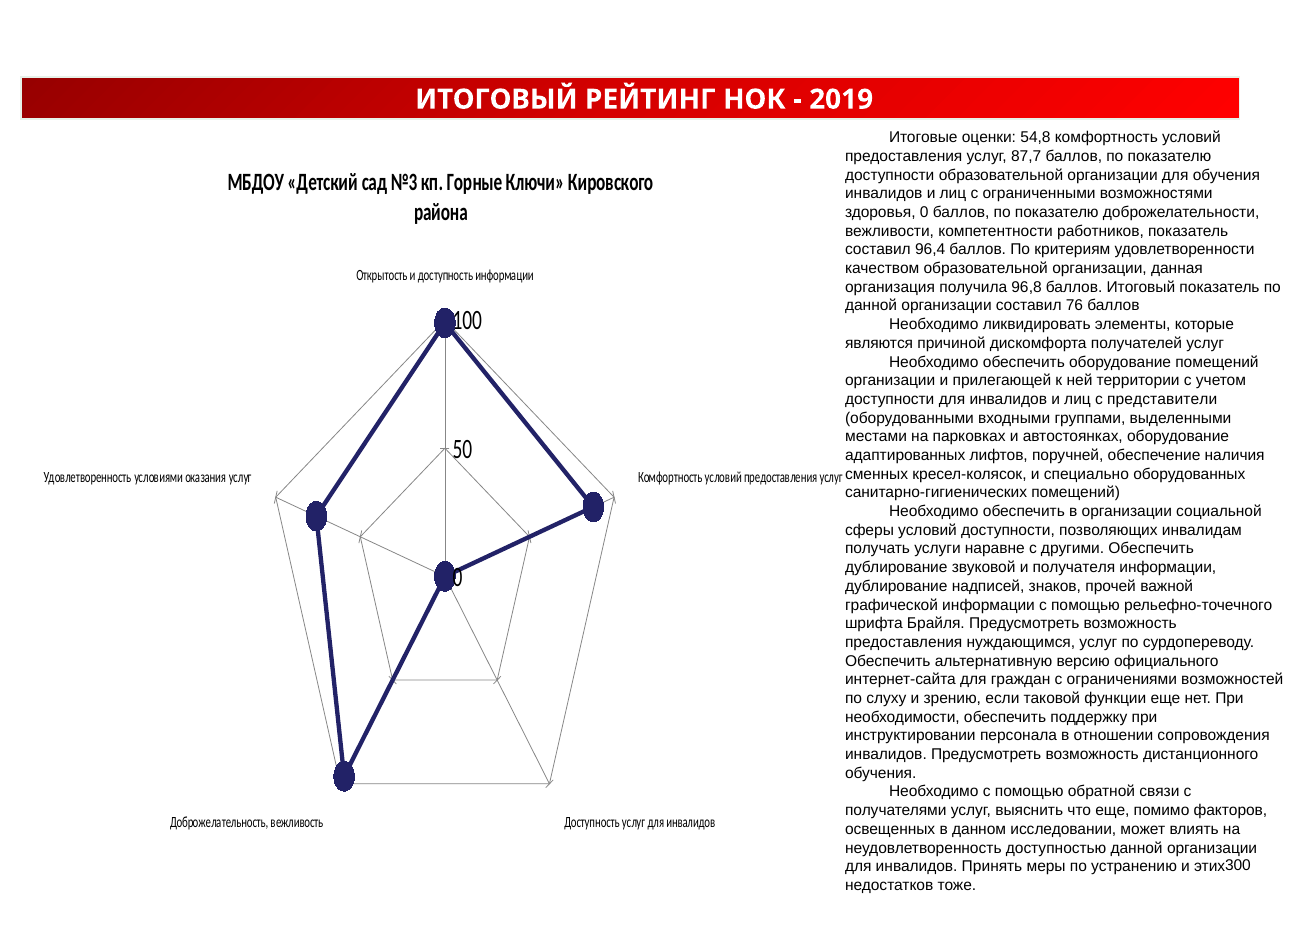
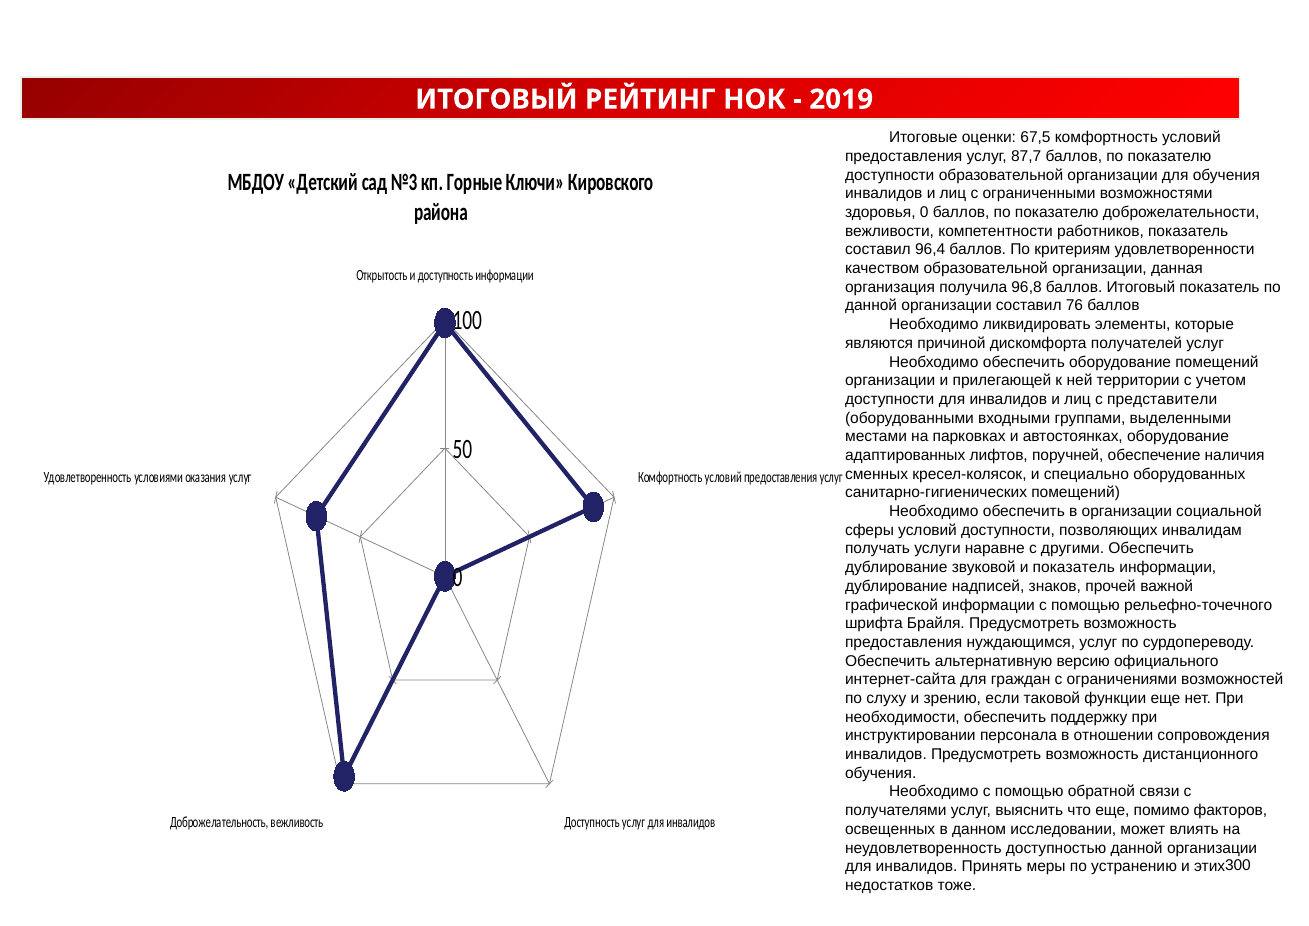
54,8: 54,8 -> 67,5 (1036, 138)
и получателя: получателя -> показатель (1074, 567)
